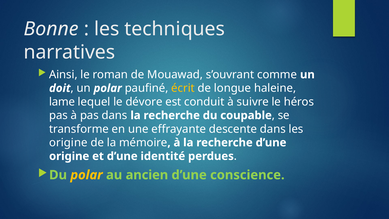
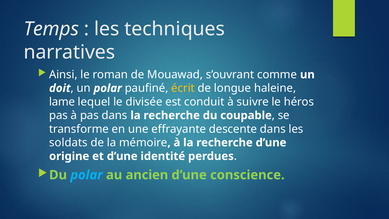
Bonne: Bonne -> Temps (51, 29)
dévore: dévore -> divisée (144, 102)
origine: origine -> soldats (68, 142)
polar colour: yellow -> light blue (87, 175)
